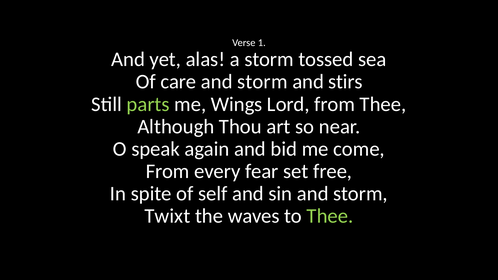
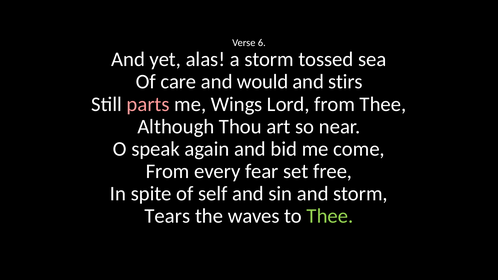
1: 1 -> 6 (262, 43)
care and storm: storm -> would (263, 82)
parts colour: light green -> pink (148, 104)
Twixt: Twixt -> Tears (167, 216)
